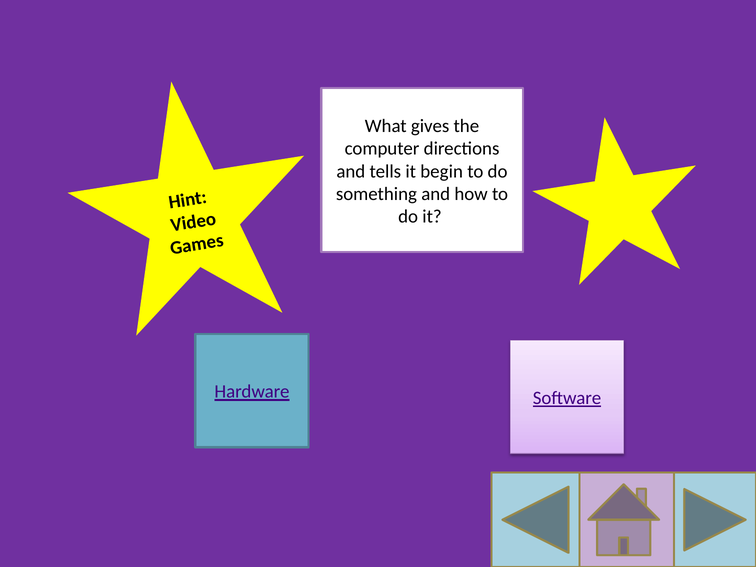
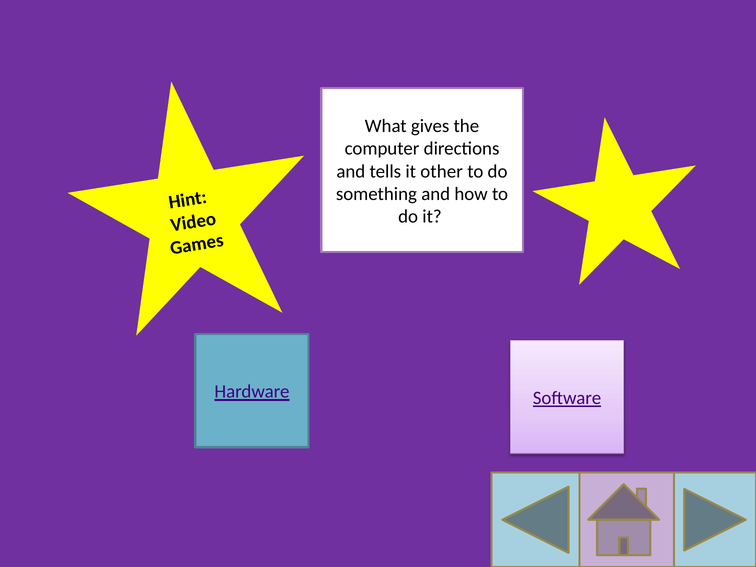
begin: begin -> other (442, 171)
